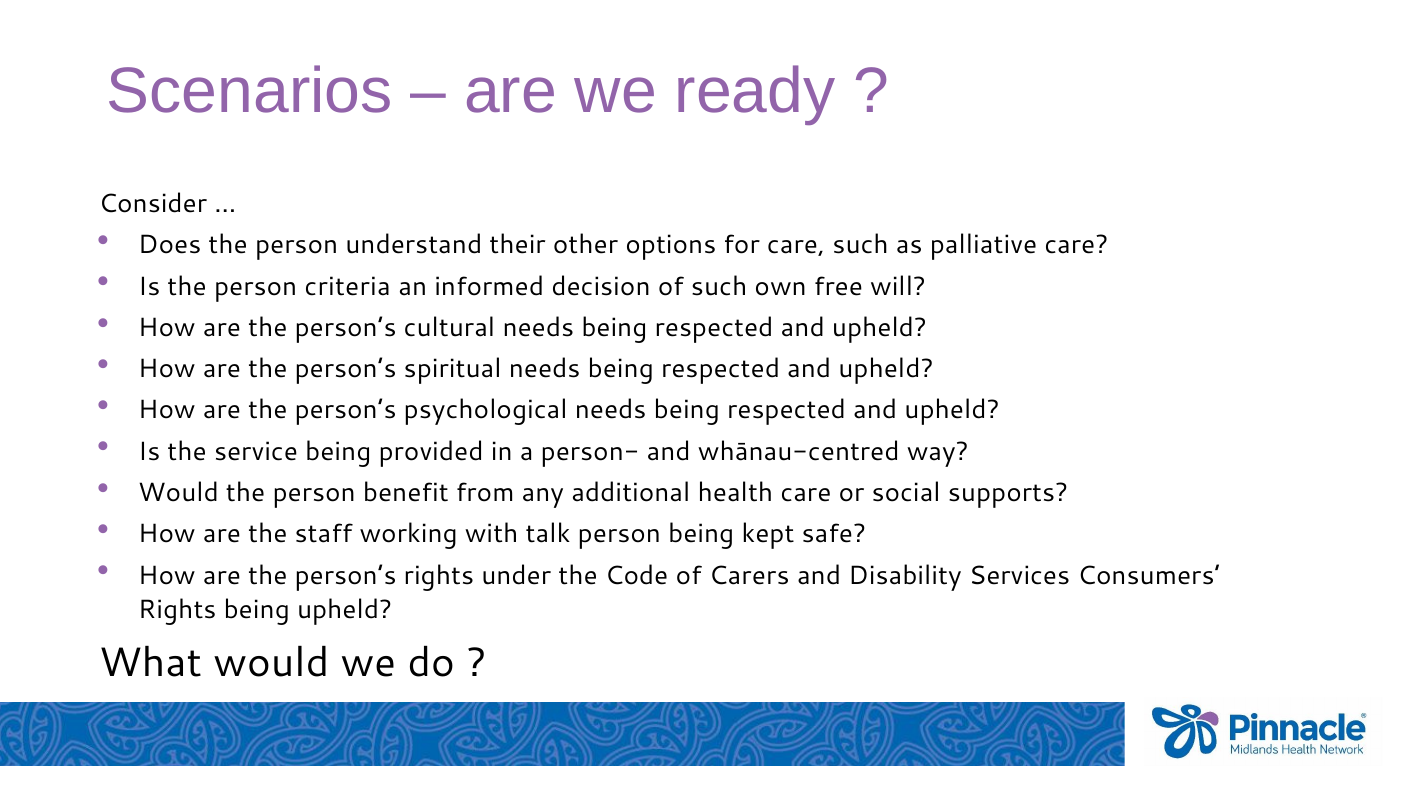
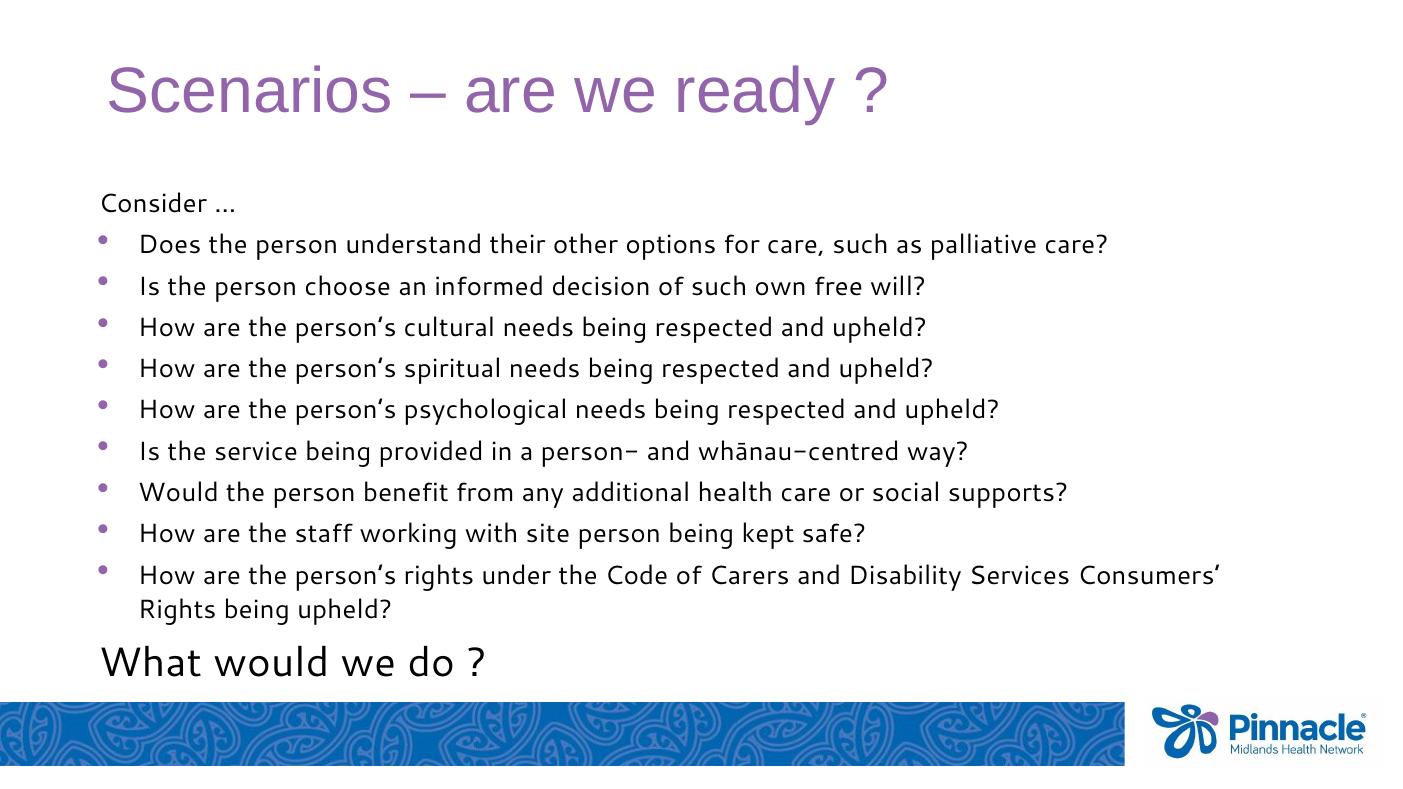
criteria: criteria -> choose (348, 286)
talk: talk -> site (548, 534)
